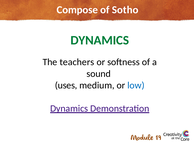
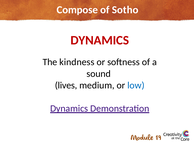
DYNAMICS colour: green -> red (100, 40)
teachers: teachers -> kindness (77, 62)
uses: uses -> lives (66, 86)
